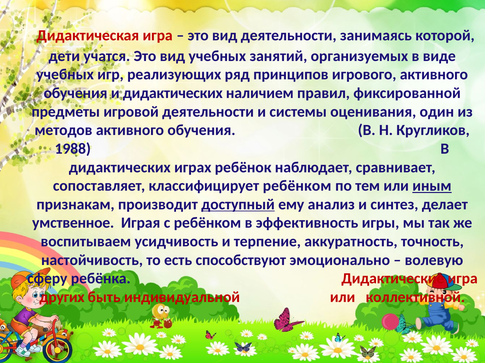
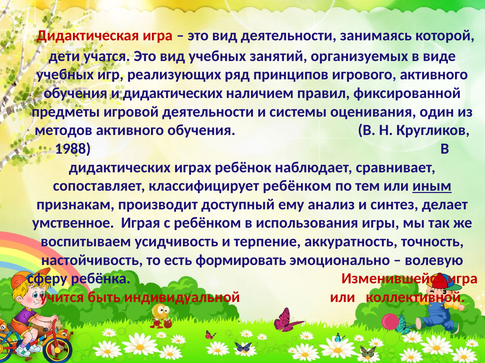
доступный underline: present -> none (238, 205)
эффективность: эффективность -> использования (307, 223)
способствуют: способствуют -> формировать (241, 260)
Дидактические: Дидактические -> Изменившейся (393, 279)
других: других -> учится (62, 298)
